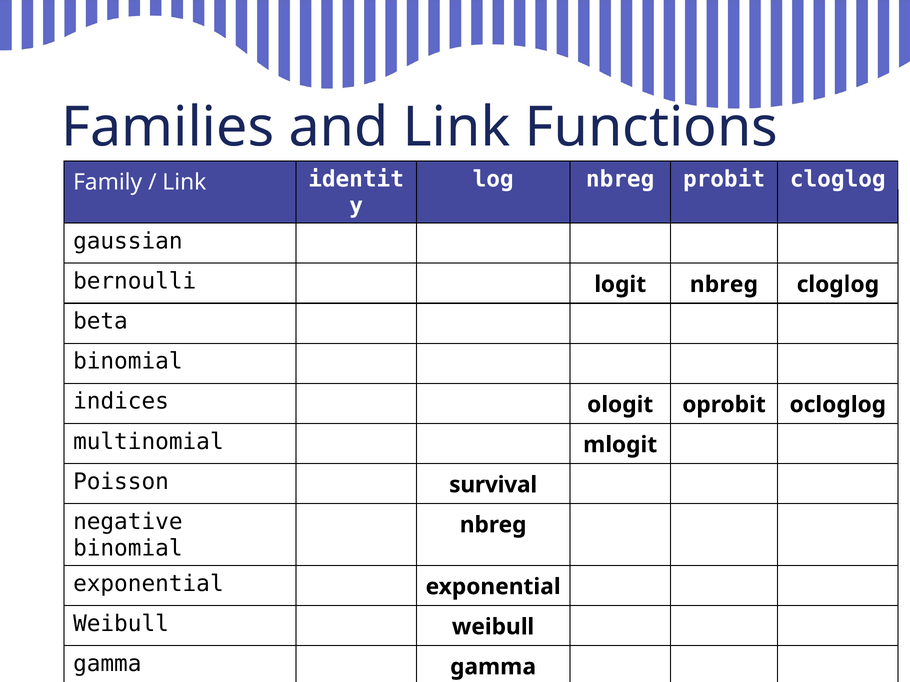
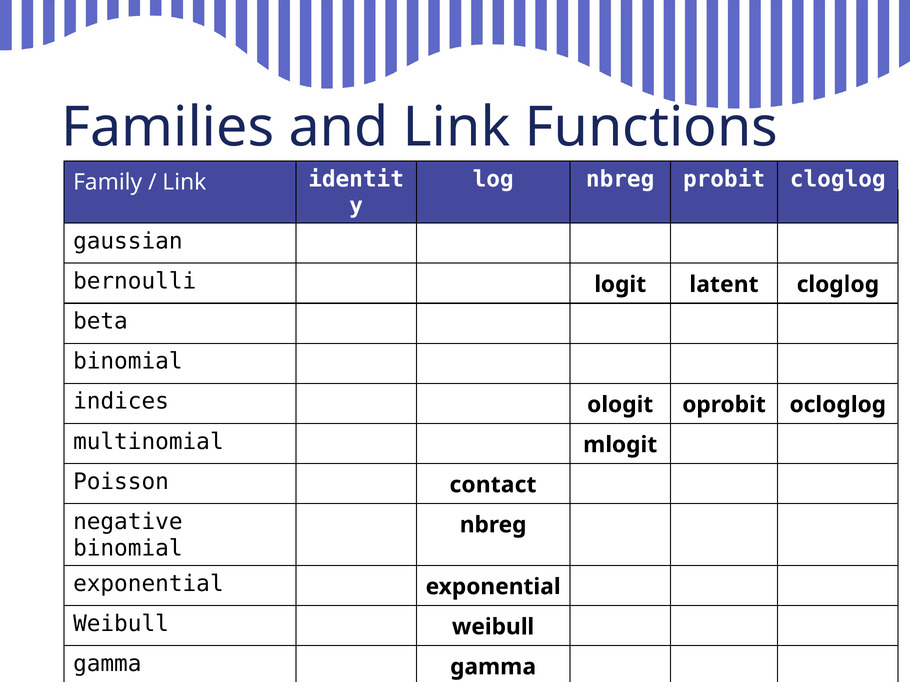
logit nbreg: nbreg -> latent (724, 285)
survival: survival -> contact (493, 485)
